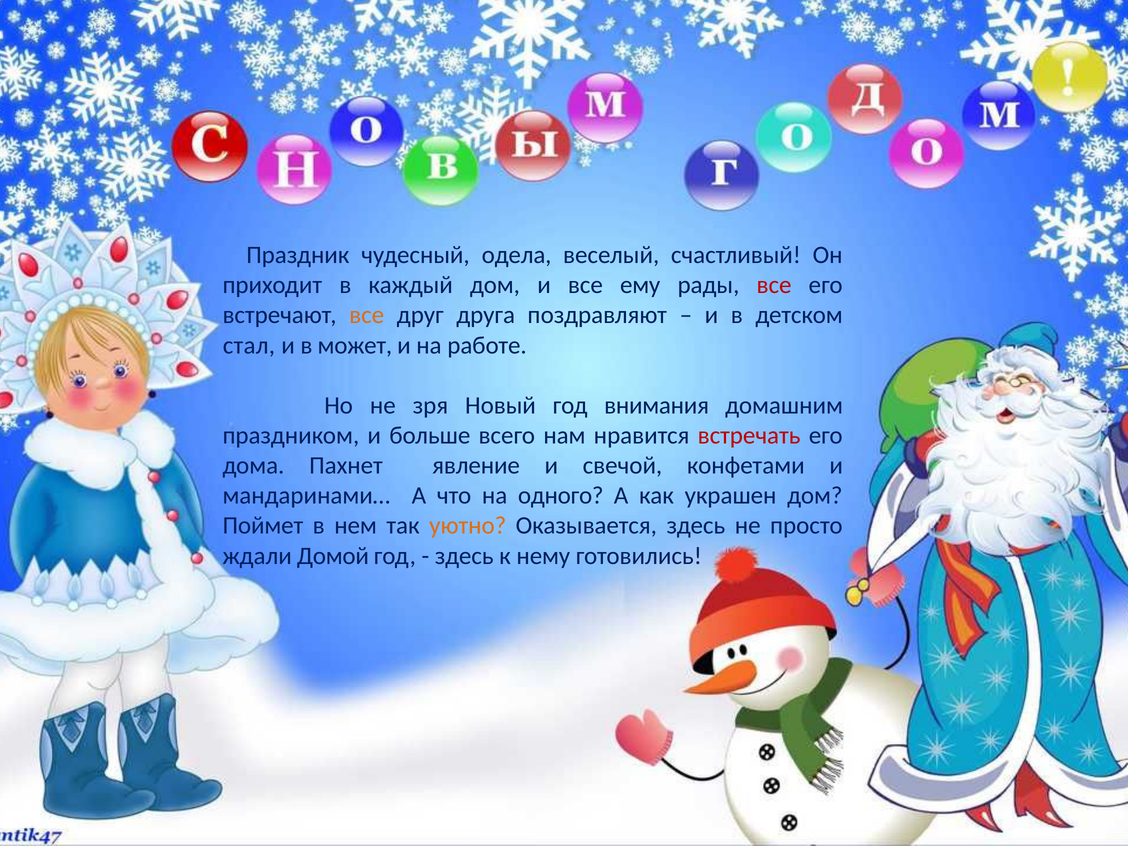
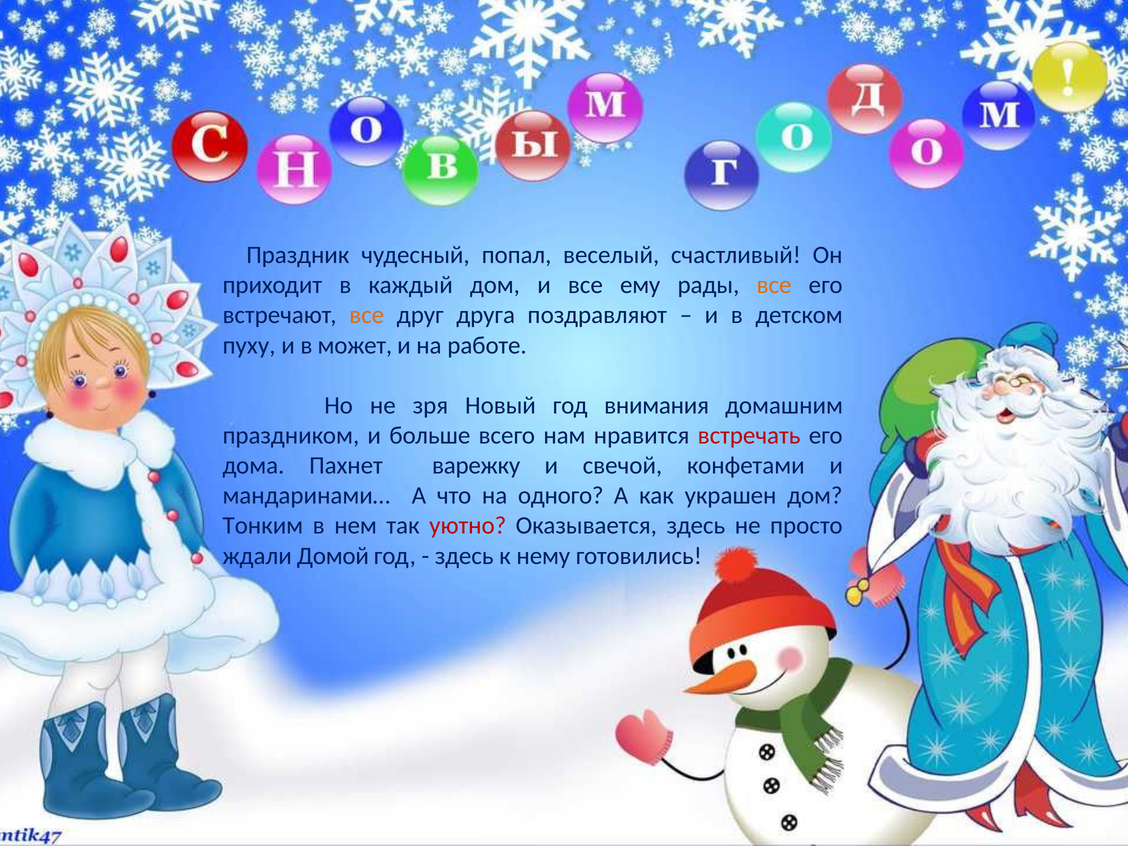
одела: одела -> попал (517, 255)
все colour: red -> orange (774, 285)
стал: стал -> пуху (249, 345)
явление: явление -> варежку (476, 466)
Поймет: Поймет -> Тонким (263, 526)
уютно colour: orange -> red (468, 526)
